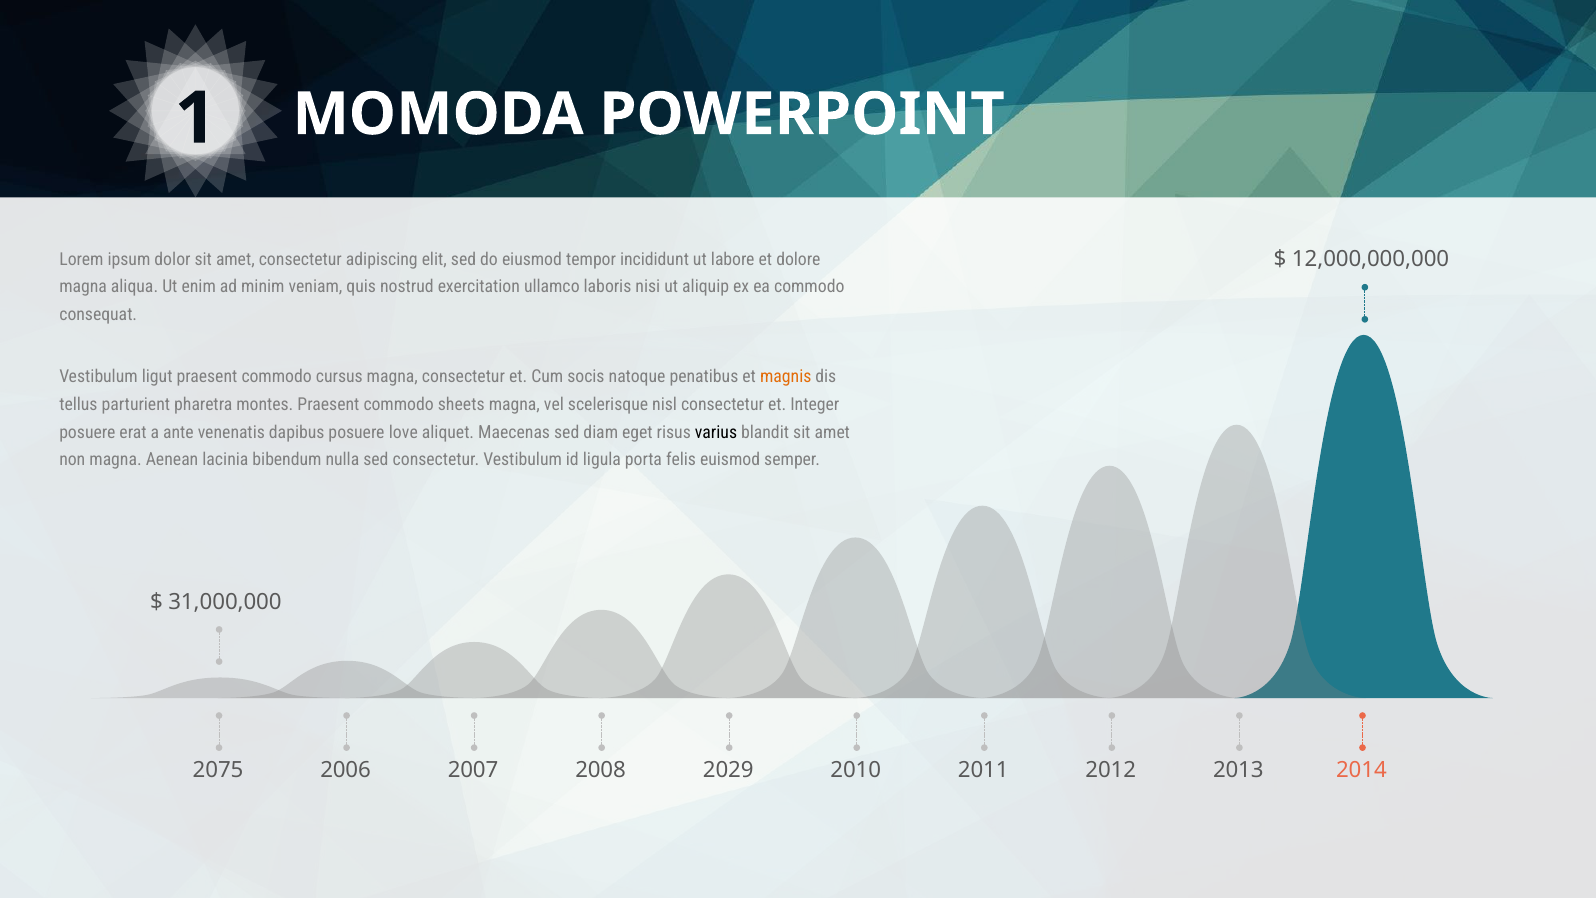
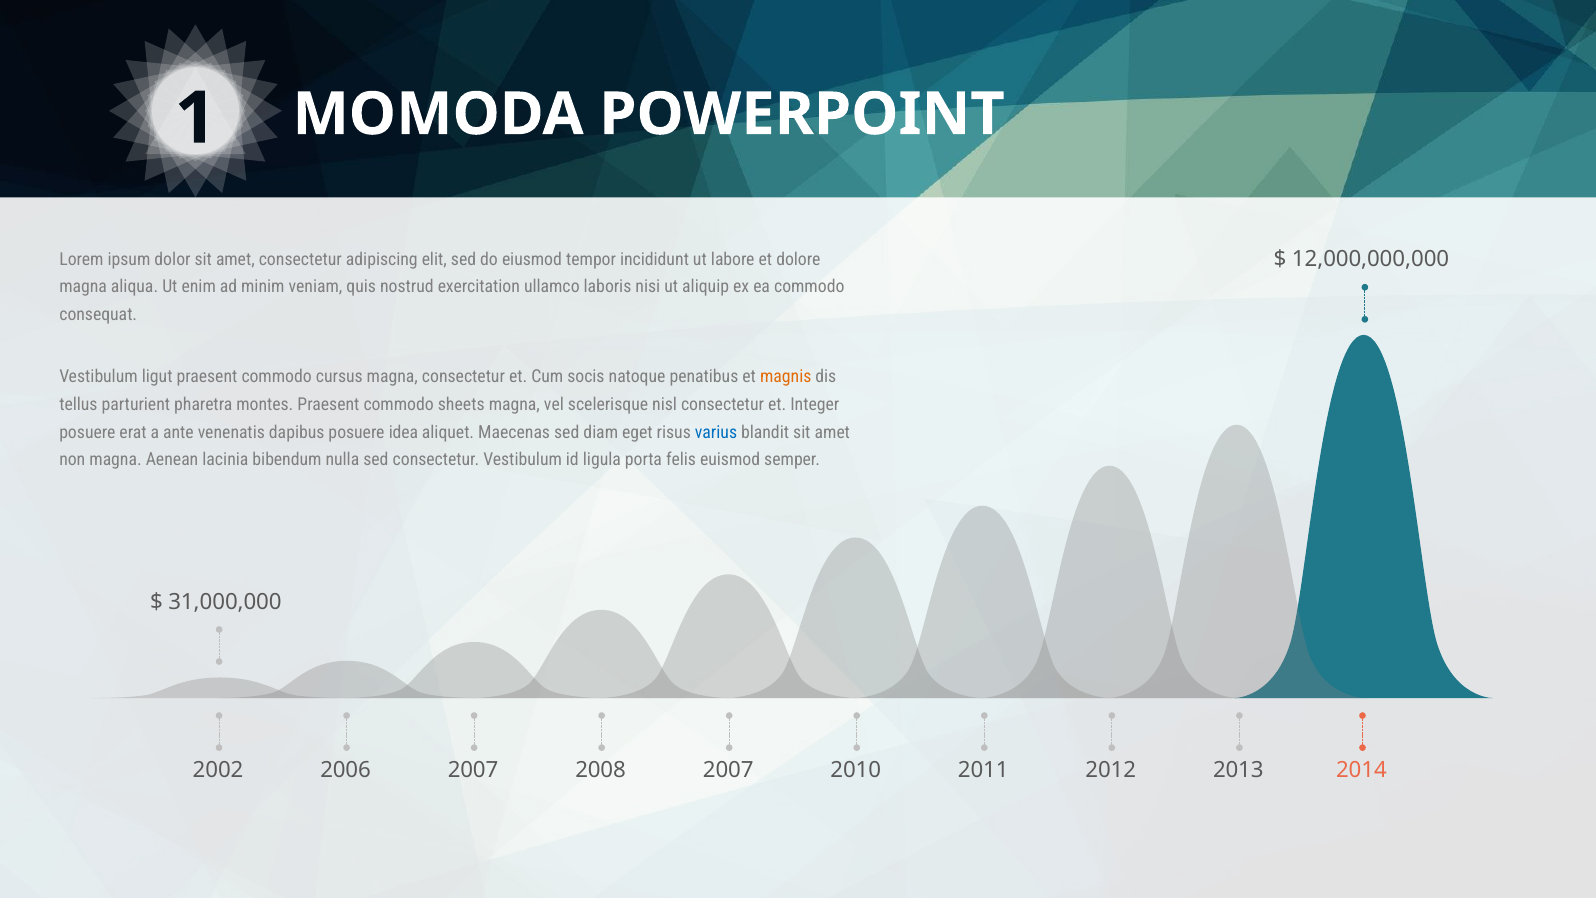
love: love -> idea (403, 432)
varius colour: black -> blue (716, 432)
2075: 2075 -> 2002 (218, 770)
2008 2029: 2029 -> 2007 (728, 770)
